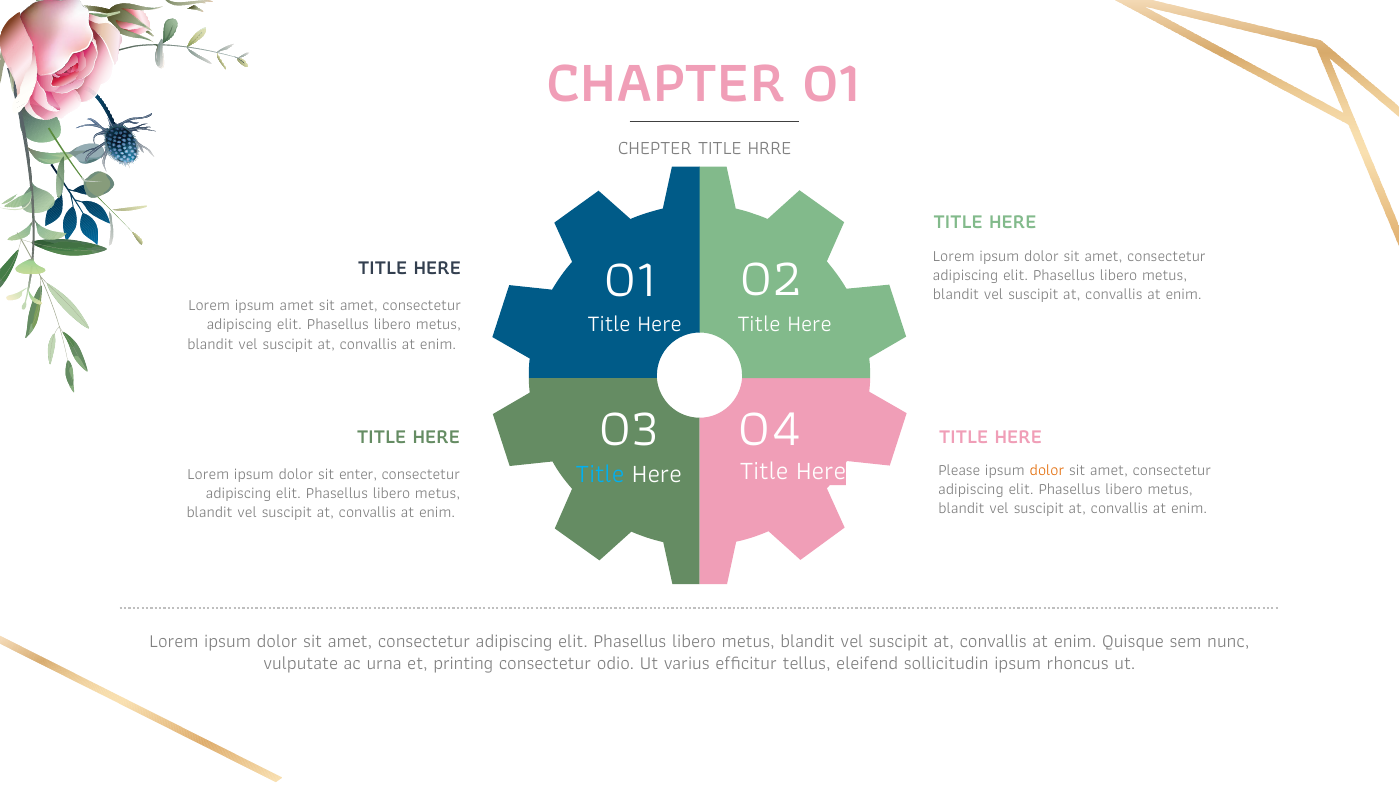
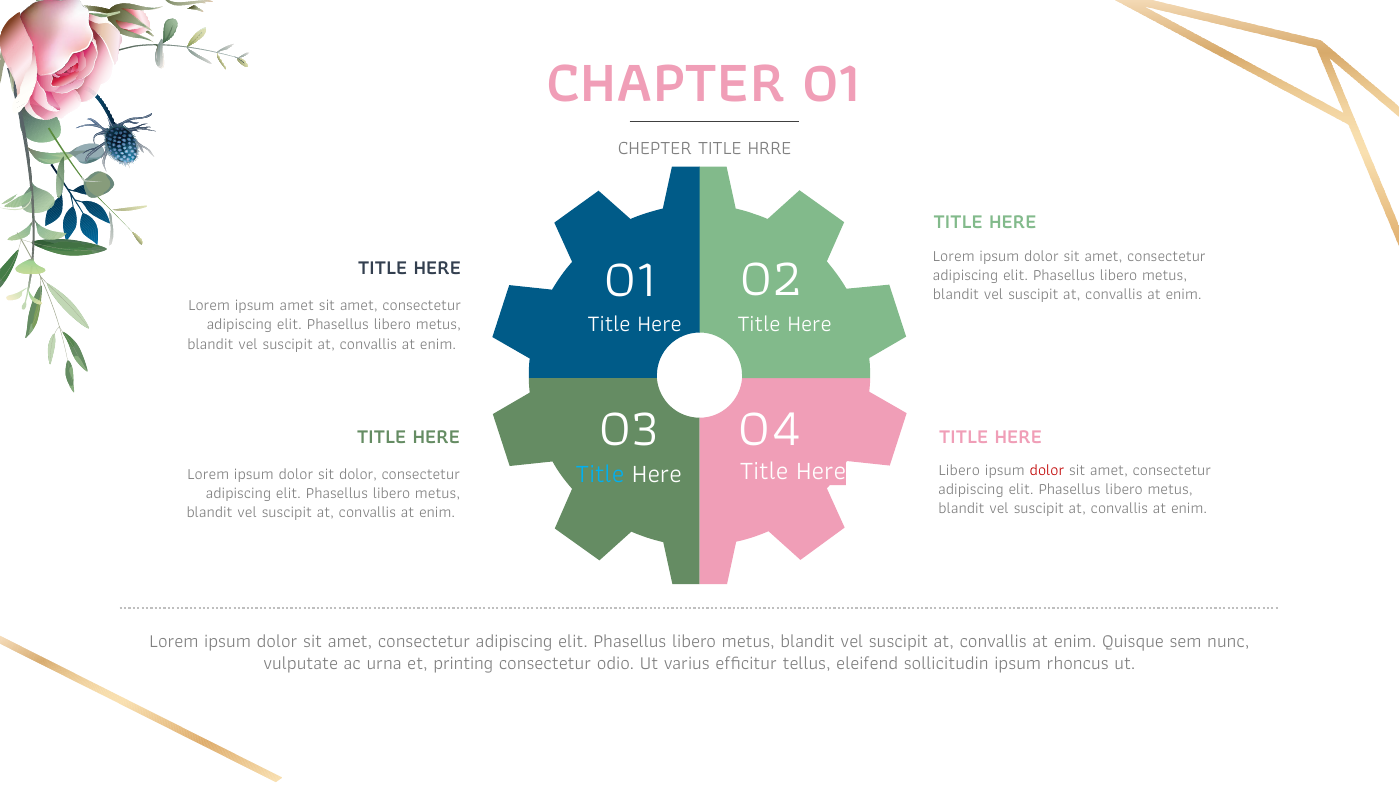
Please: Please -> Libero (959, 470)
dolor colour: orange -> red (1047, 470)
sit enter: enter -> dolor (358, 474)
